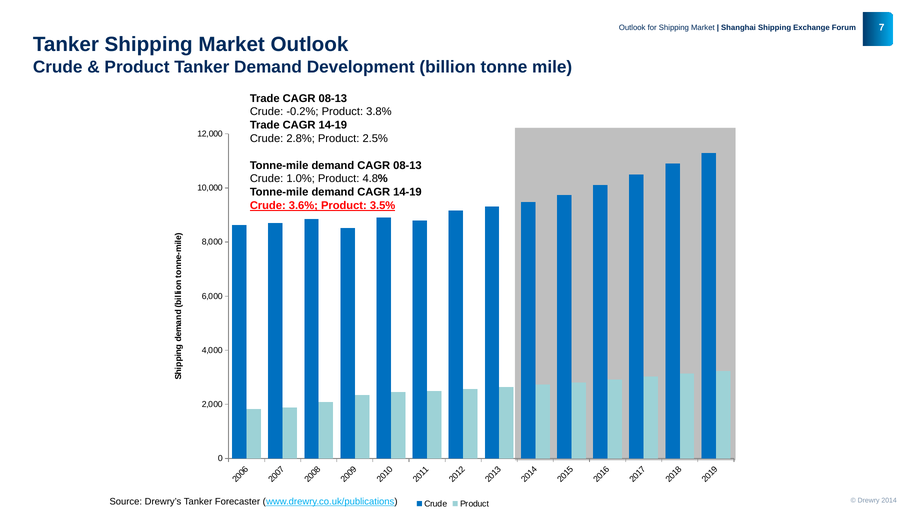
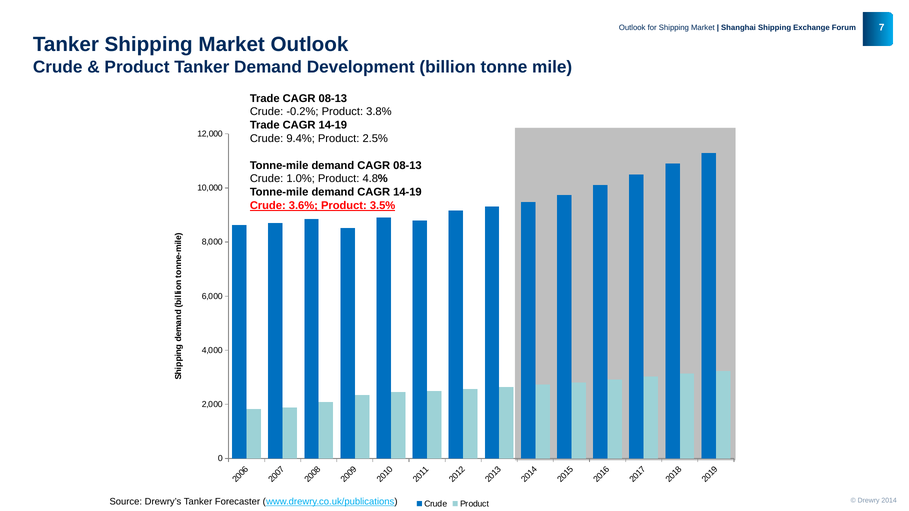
2.8%: 2.8% -> 9.4% (301, 139)
